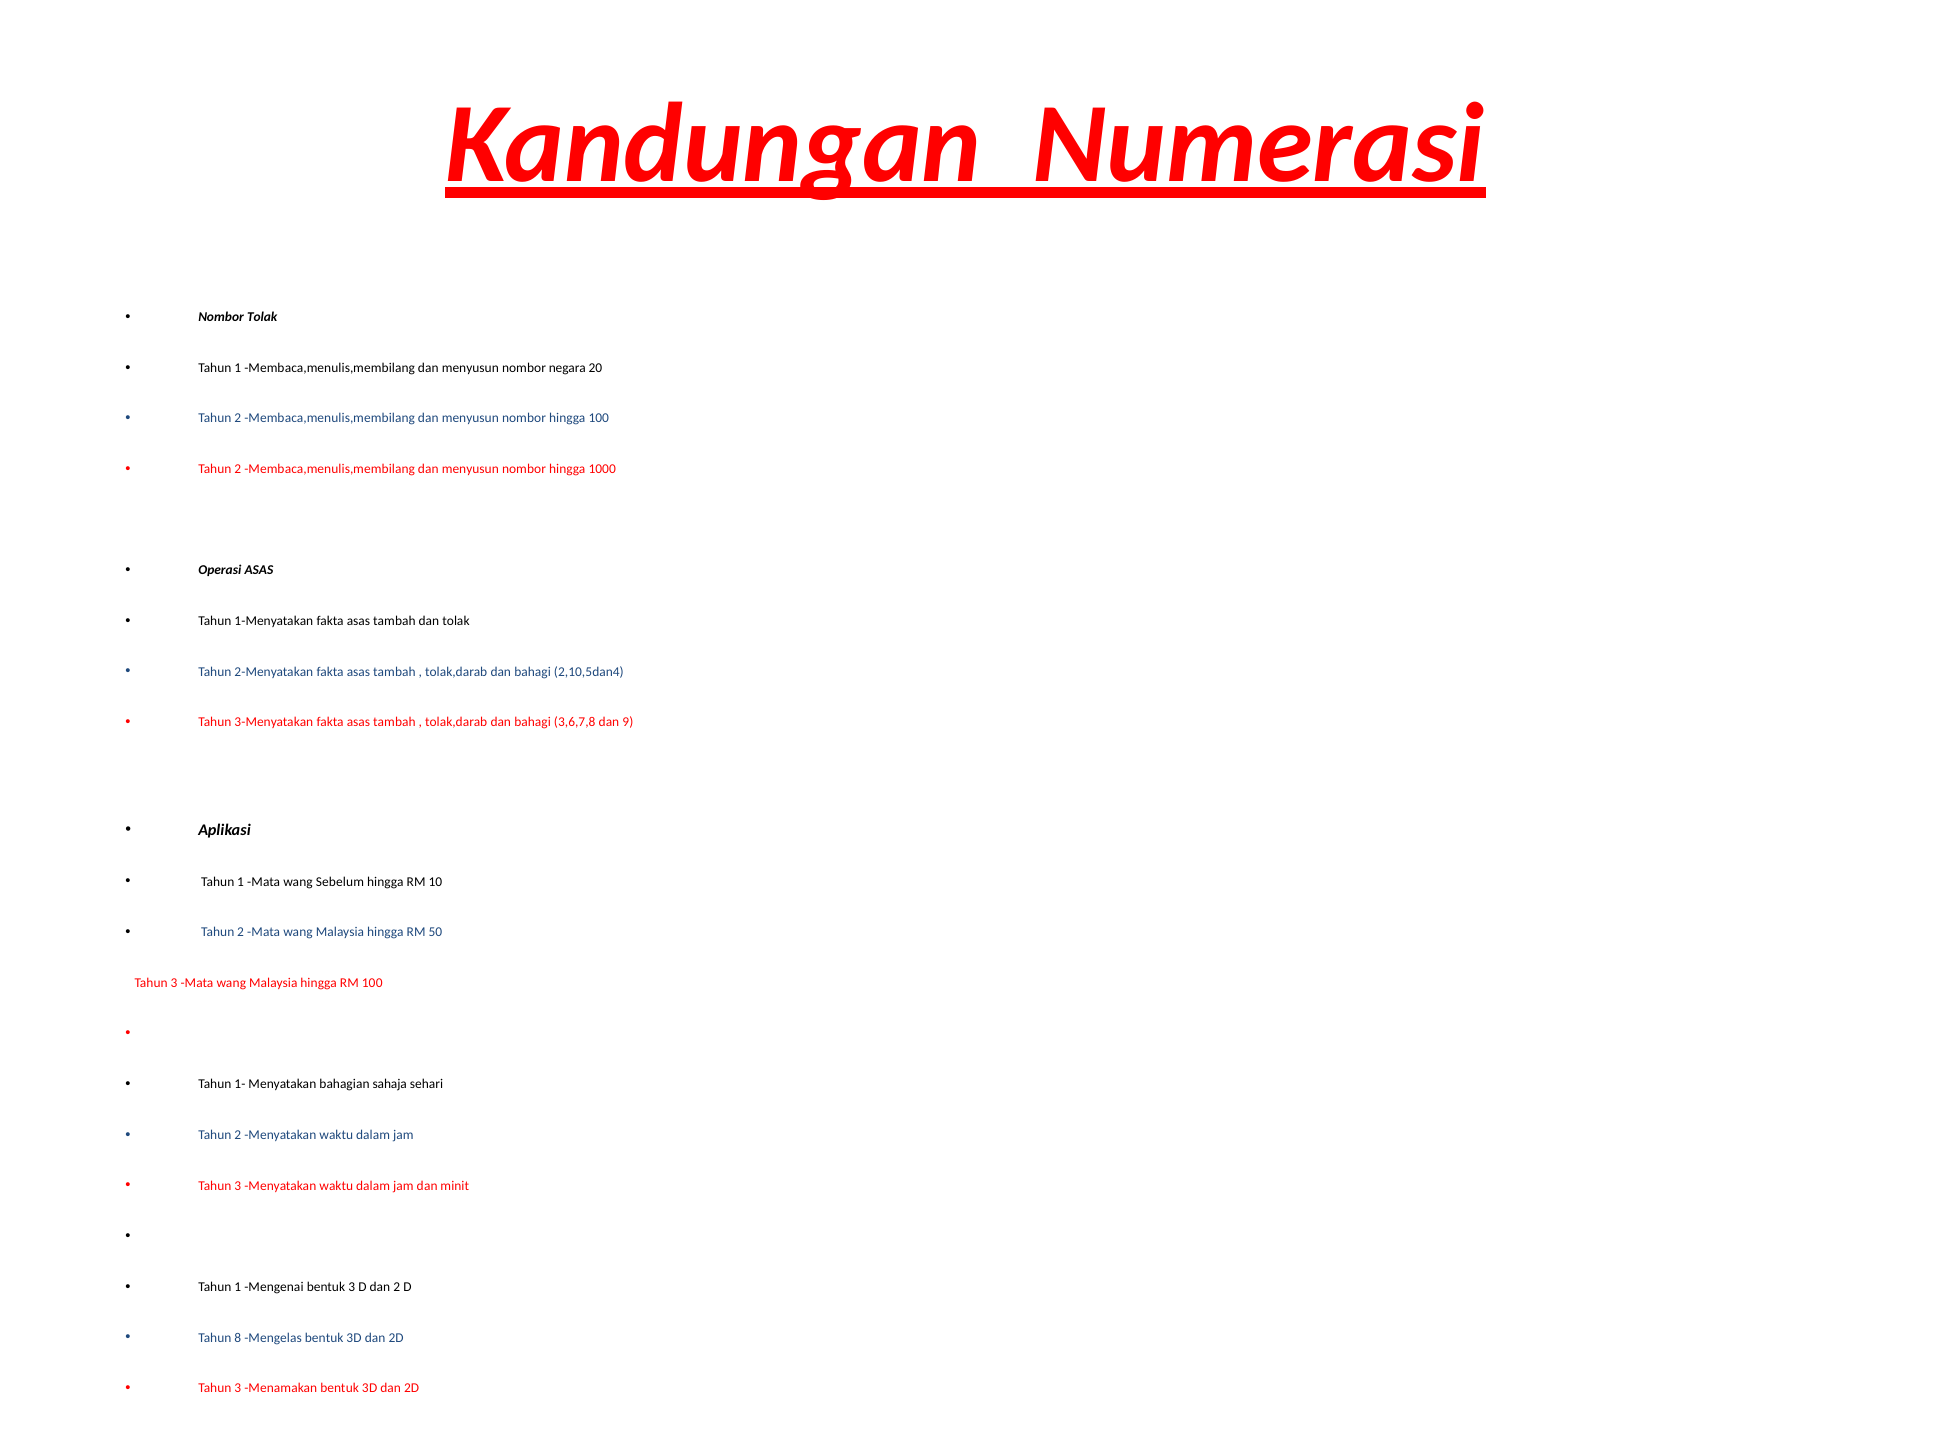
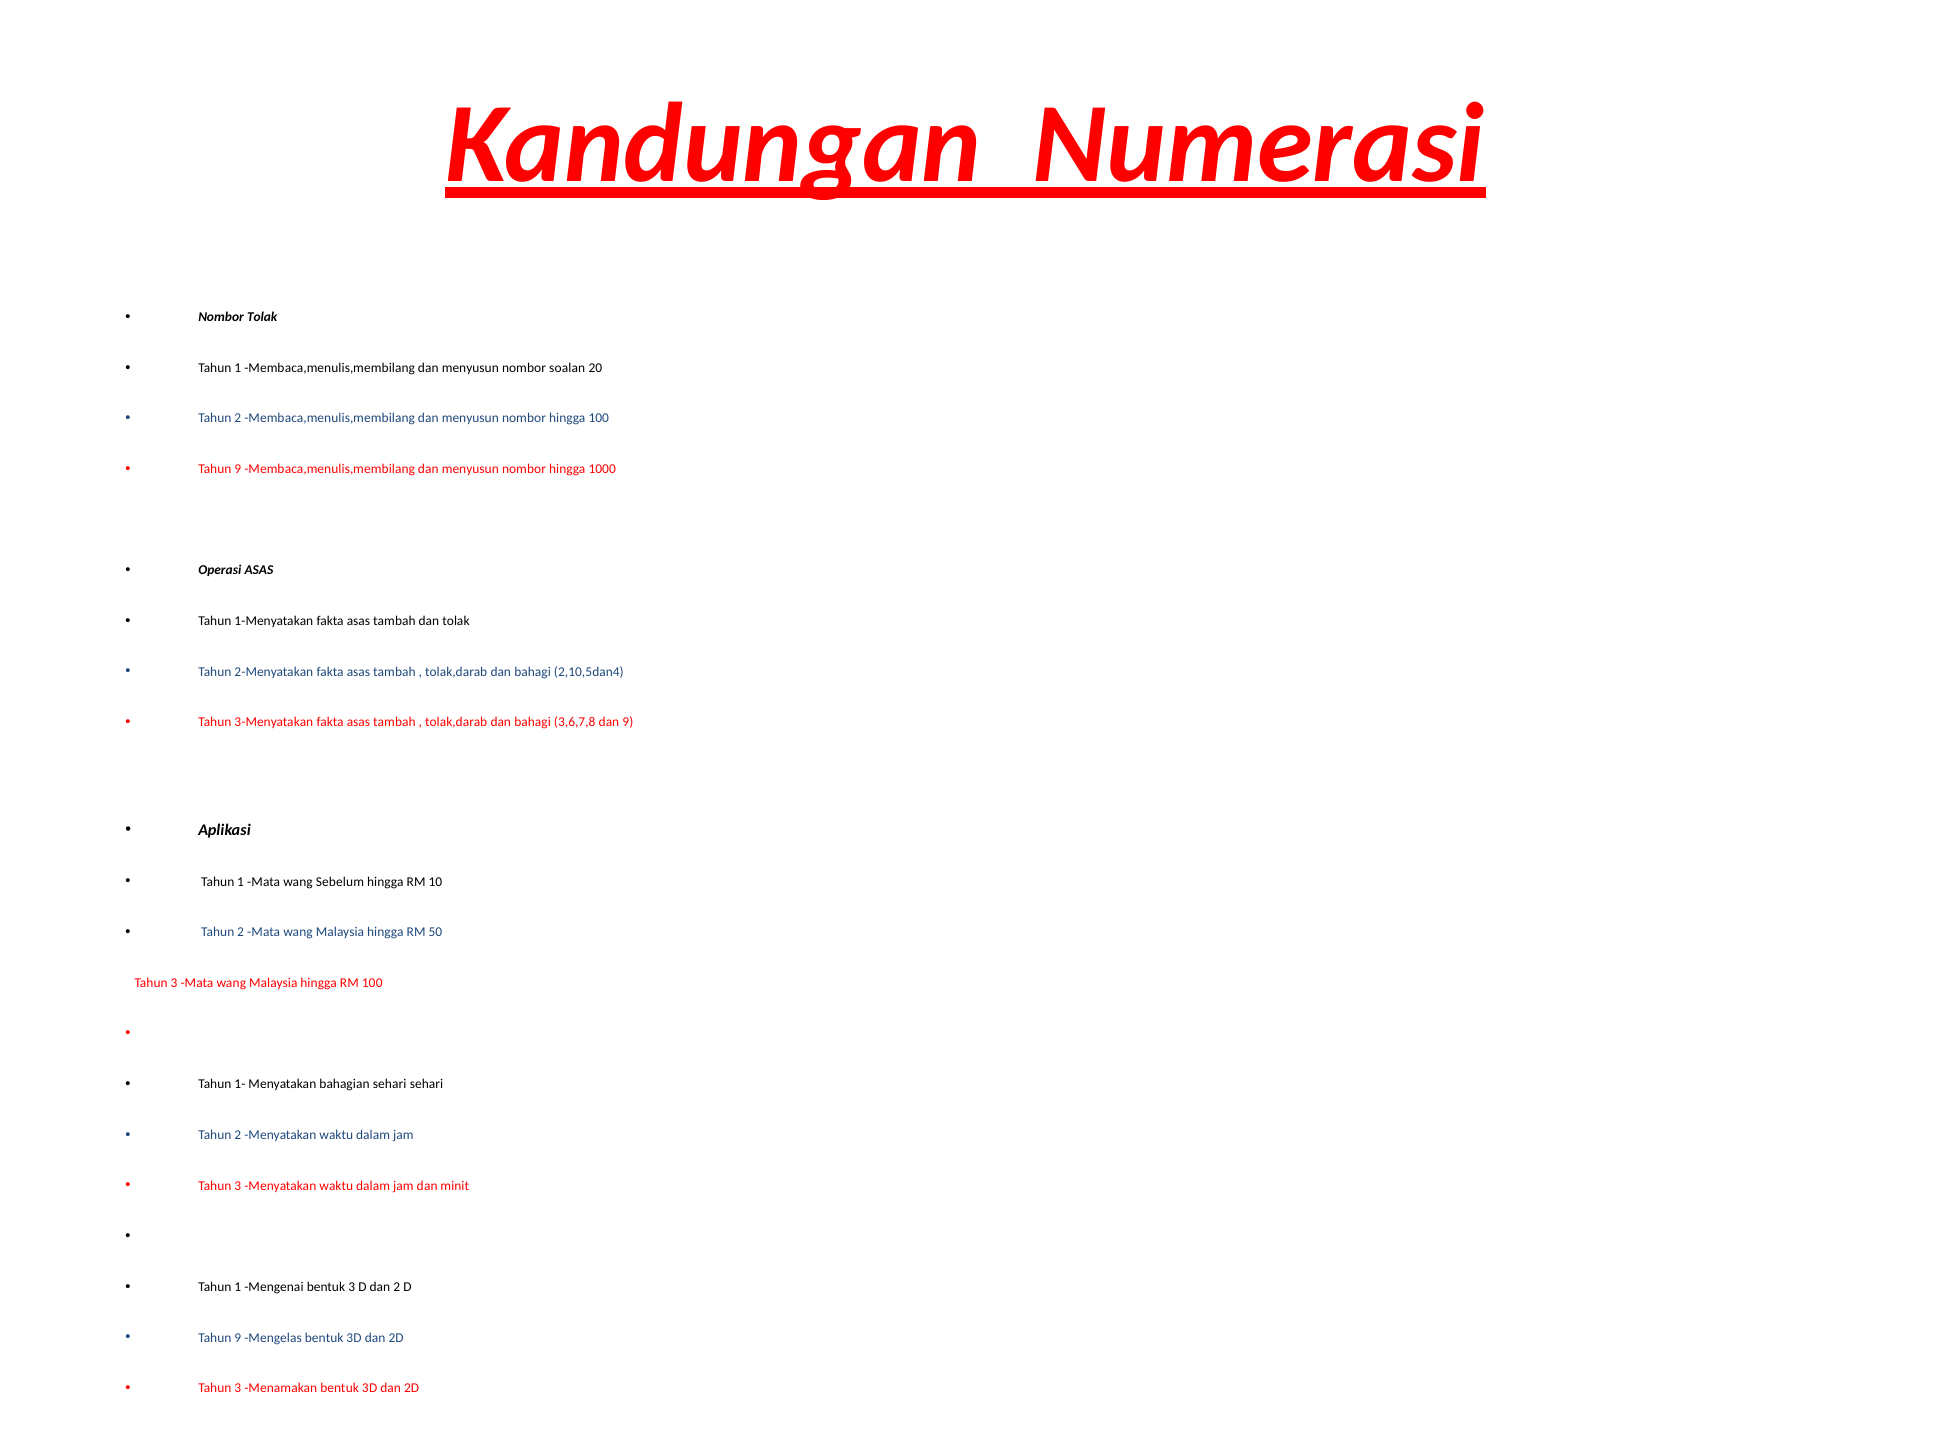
negara: negara -> soalan (567, 368)
2: 2 -> 9 (238, 469)
bahagian sahaja: sahaja -> sehari (390, 1084)
8: 8 -> 9 (238, 1338)
